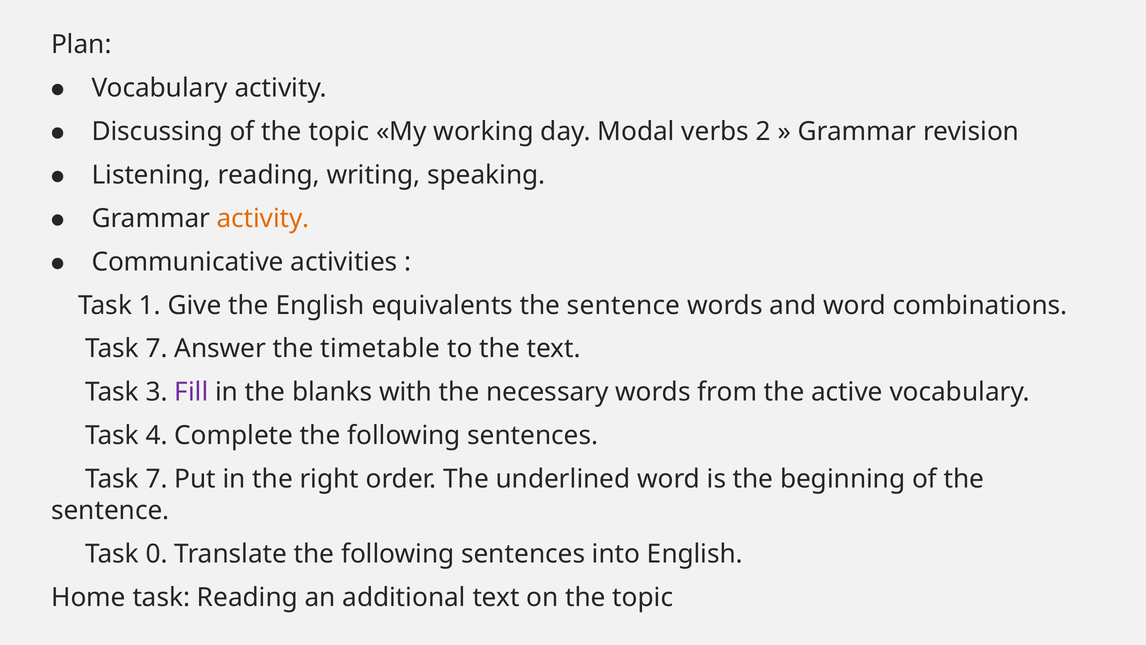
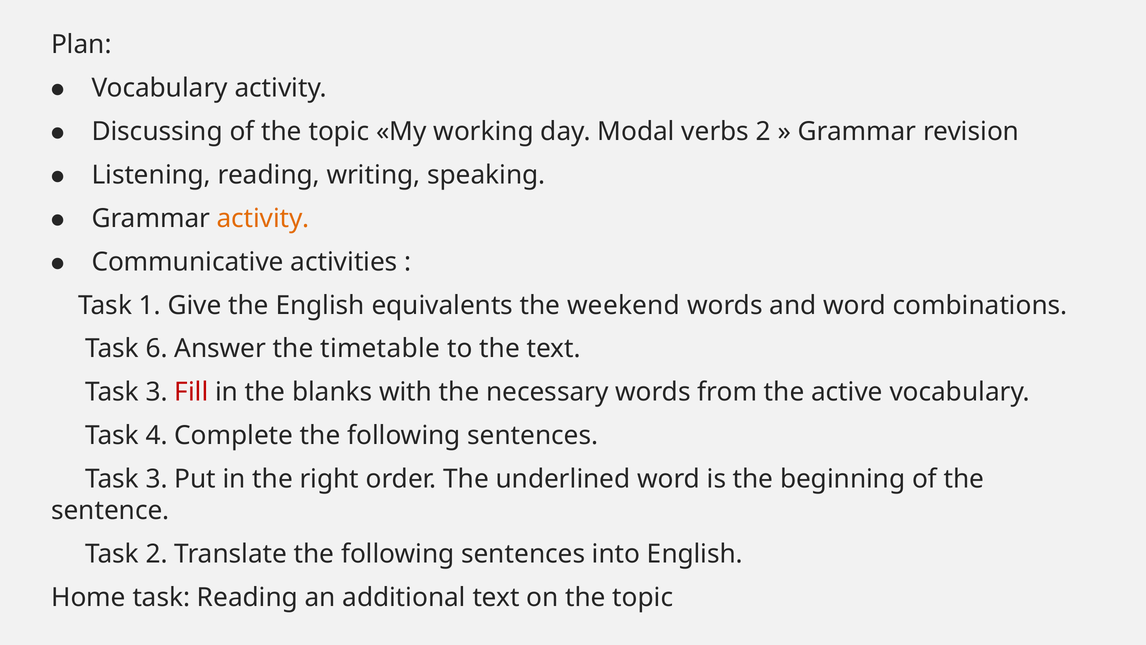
equivalents the sentence: sentence -> weekend (624, 305)
7: 7 -> 6 (157, 349)
Fill colour: purple -> red (191, 392)
7: 7 -> 3 (157, 479)
Task 0: 0 -> 2 (157, 554)
